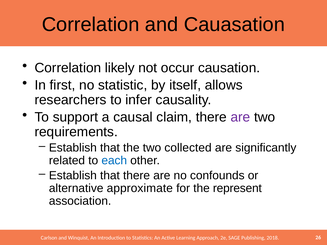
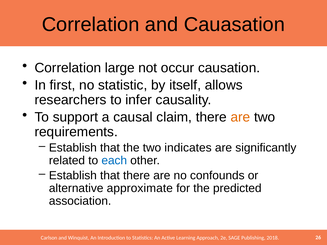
likely: likely -> large (120, 68)
are colour: purple -> orange (240, 117)
collected: collected -> indicates (188, 148)
represent: represent -> predicted (237, 188)
